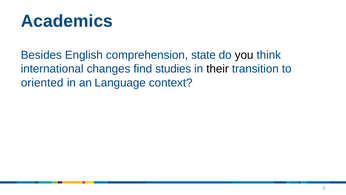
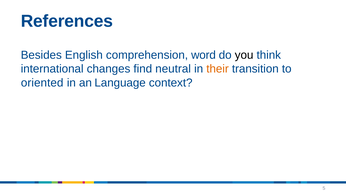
Academics: Academics -> References (67, 21)
state: state -> word (203, 55)
studies: studies -> neutral (173, 69)
their colour: black -> orange (218, 69)
